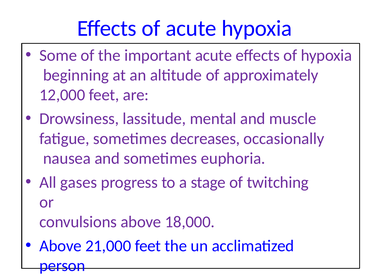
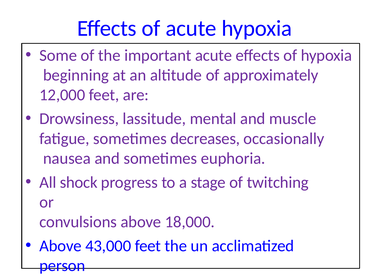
gases: gases -> shock (79, 182)
21,000: 21,000 -> 43,000 (108, 246)
